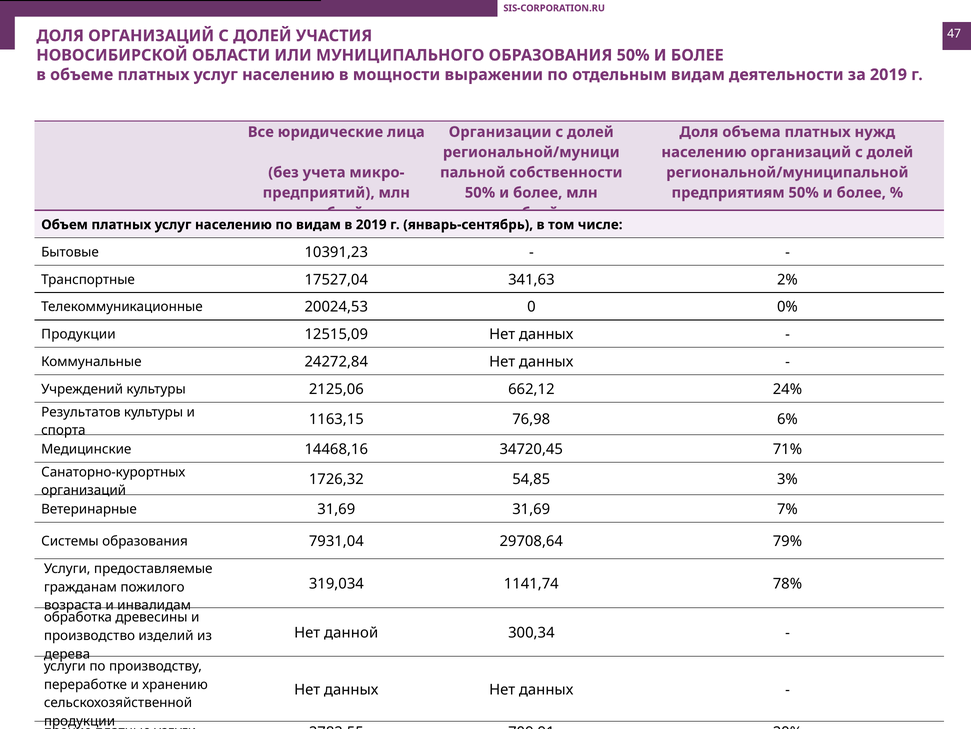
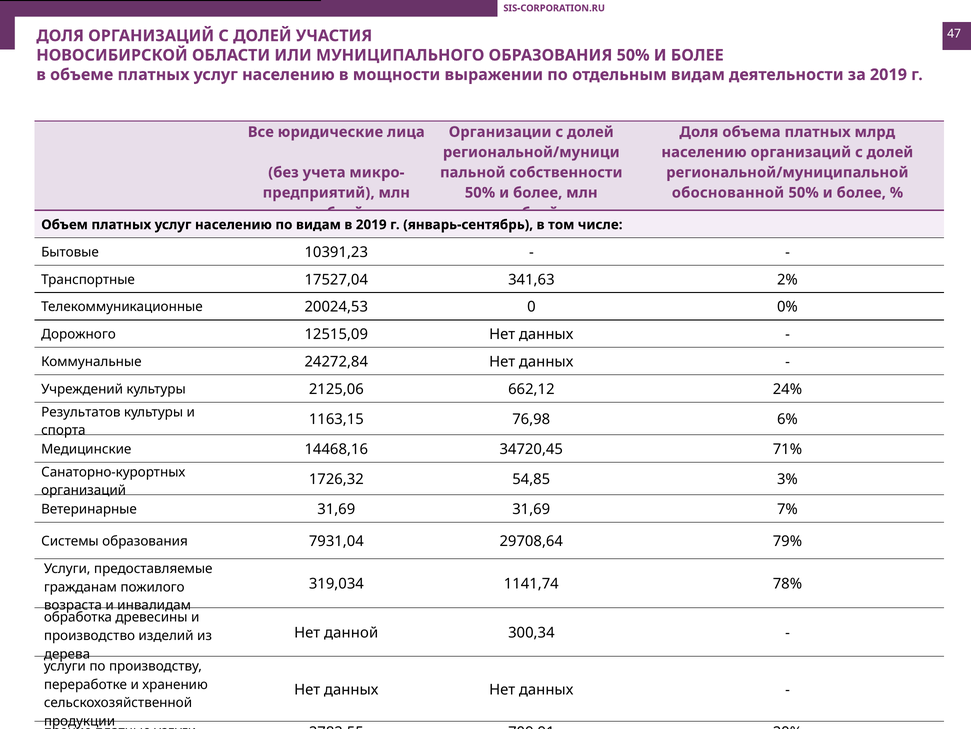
нужд: нужд -> млрд (875, 132)
предприятиям: предприятиям -> обоснованной (728, 193)
Продукции: Продукции -> Дорожного (79, 334)
